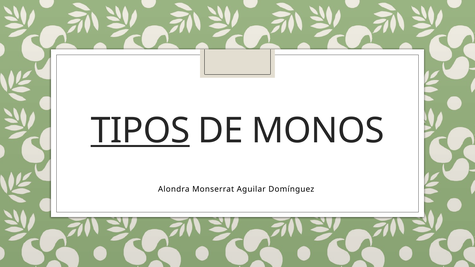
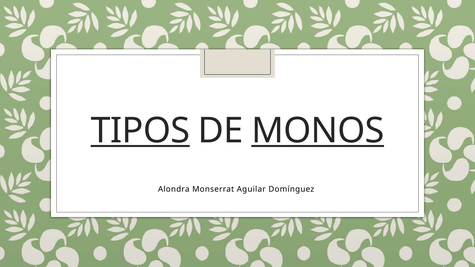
MONOS underline: none -> present (318, 131)
